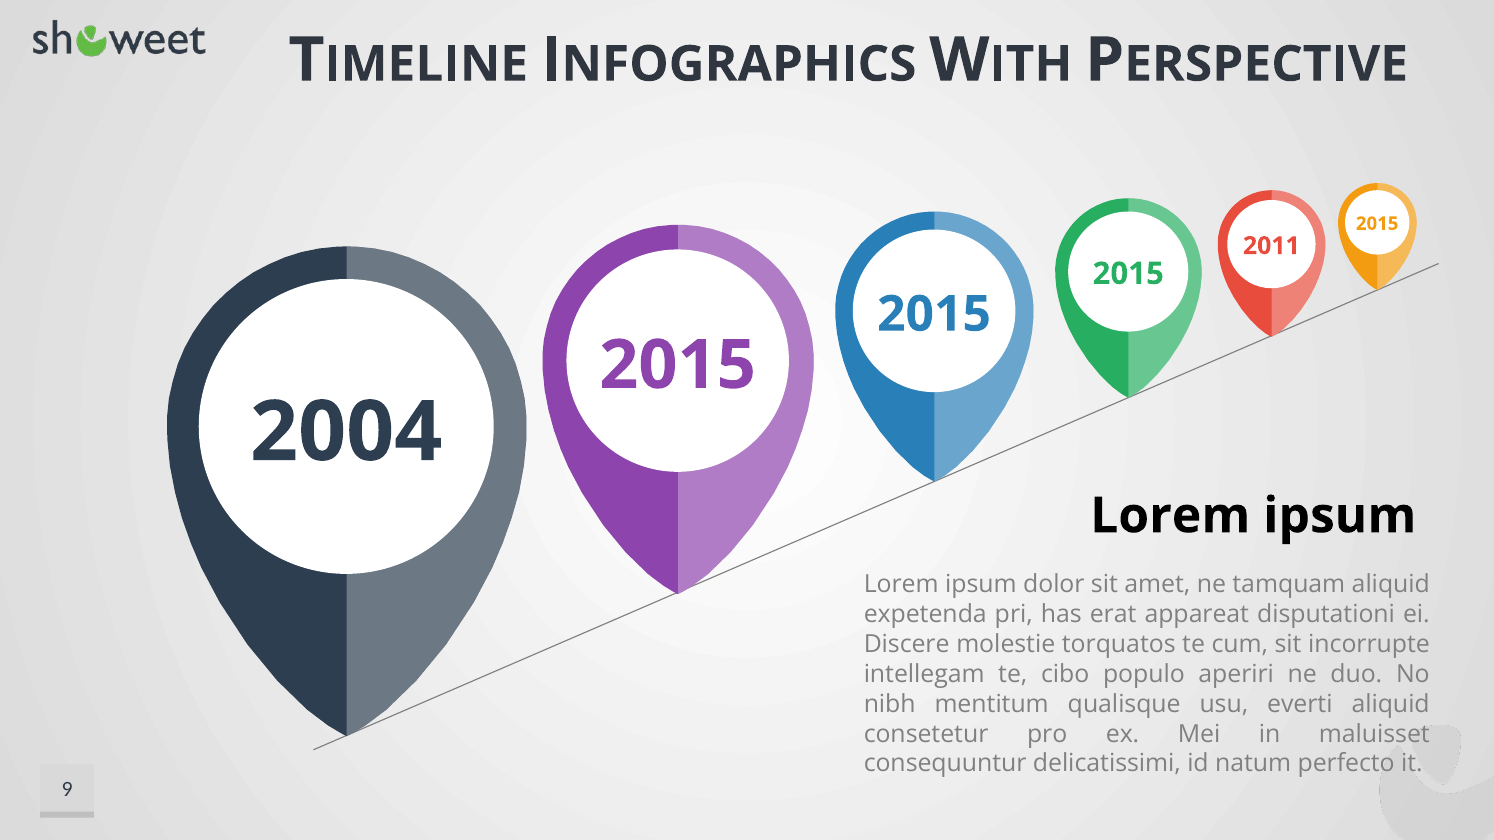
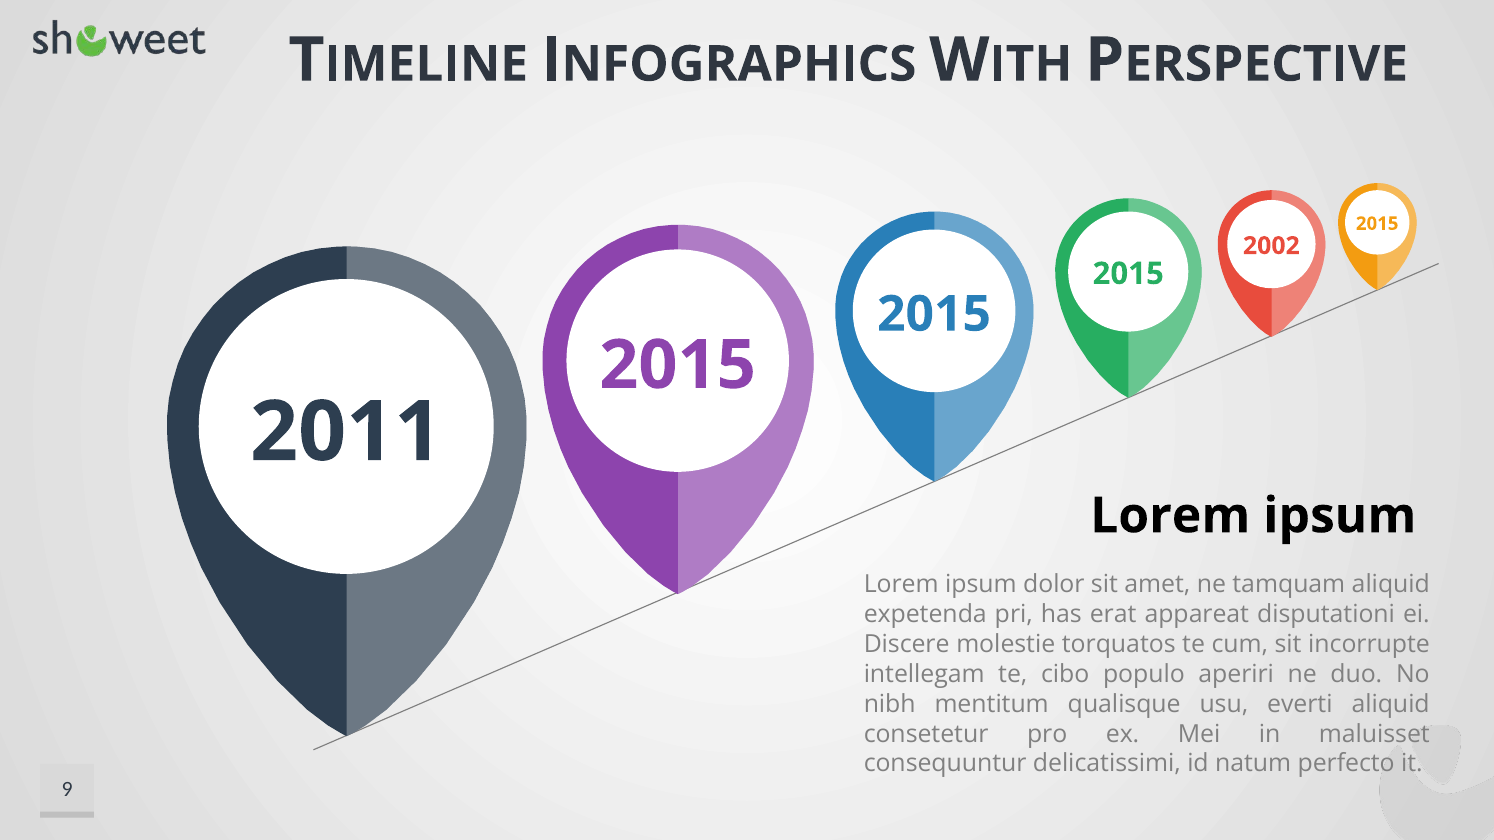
2011: 2011 -> 2002 (1271, 246)
2004: 2004 -> 2011 (346, 433)
